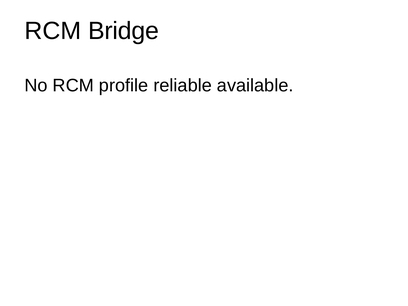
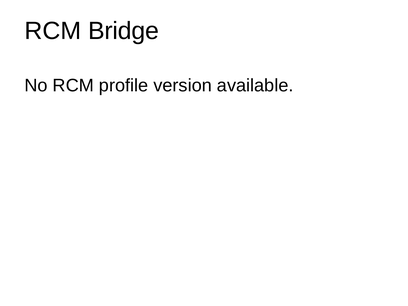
reliable: reliable -> version (183, 86)
